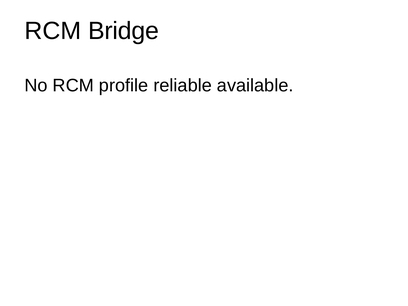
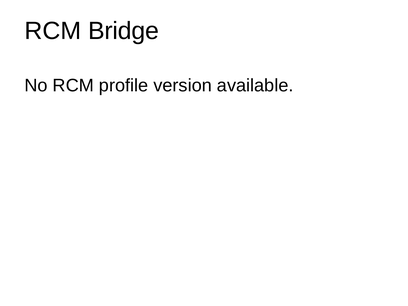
reliable: reliable -> version (183, 86)
